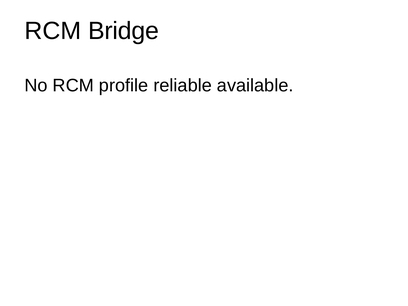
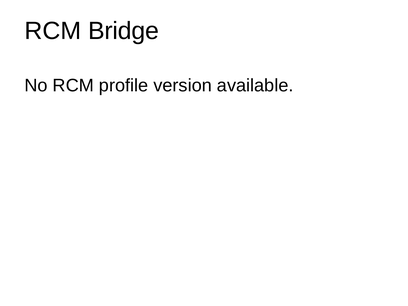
reliable: reliable -> version (183, 86)
